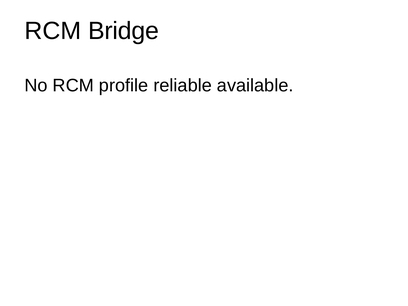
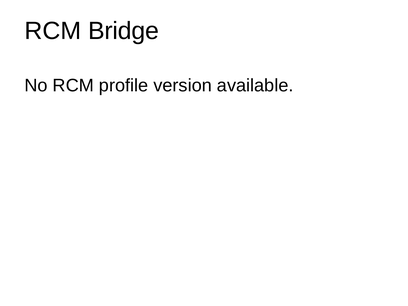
reliable: reliable -> version (183, 86)
